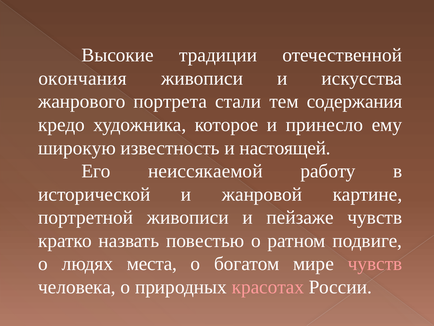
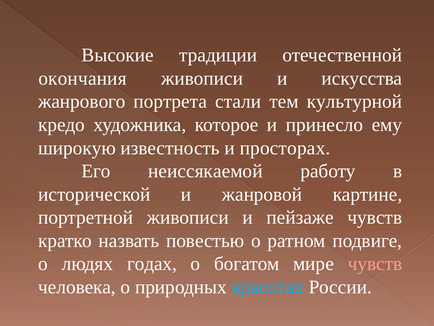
содержания: содержания -> культурной (354, 101)
настоящей: настоящей -> просторах (285, 148)
места: места -> годах (152, 264)
красотах colour: pink -> light blue (268, 287)
